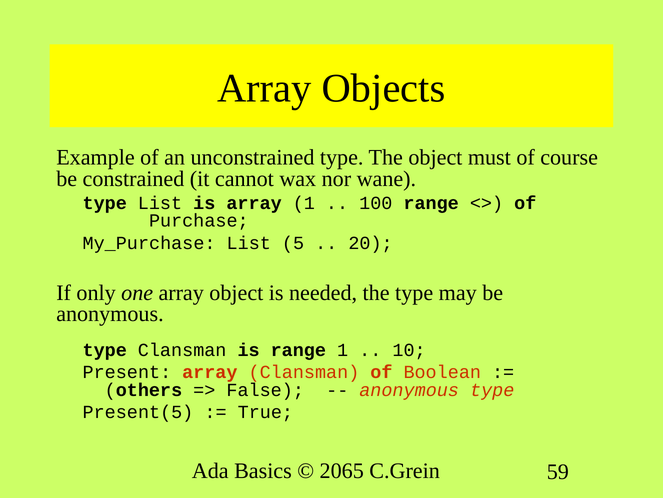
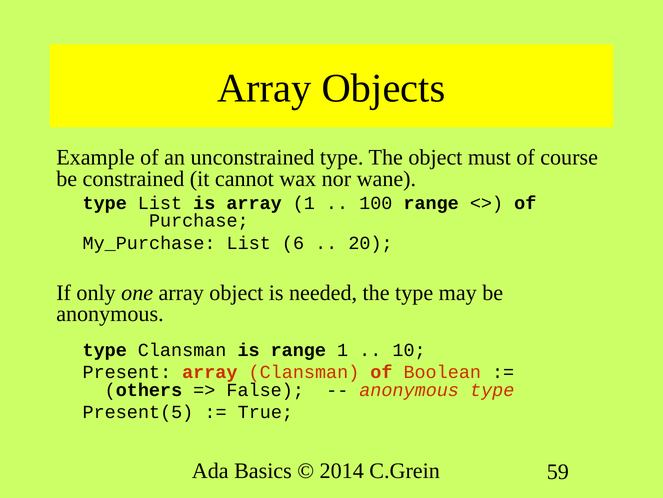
5: 5 -> 6 (293, 243)
2065: 2065 -> 2014 (342, 470)
